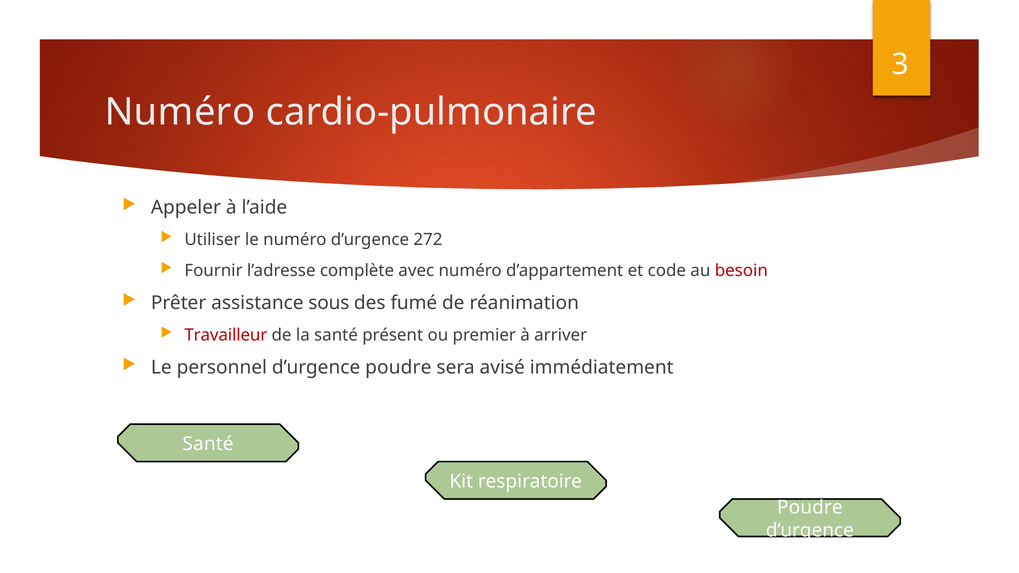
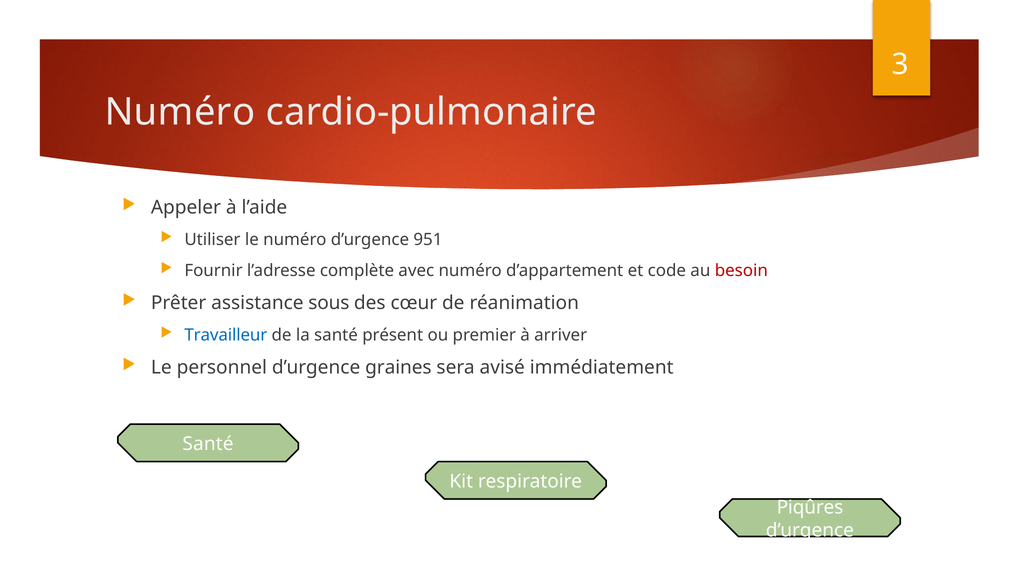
272: 272 -> 951 (428, 240)
fumé: fumé -> cœur (414, 303)
Travailleur colour: red -> blue (226, 335)
d’urgence poudre: poudre -> graines (398, 368)
Poudre: Poudre -> Piqûres (810, 508)
